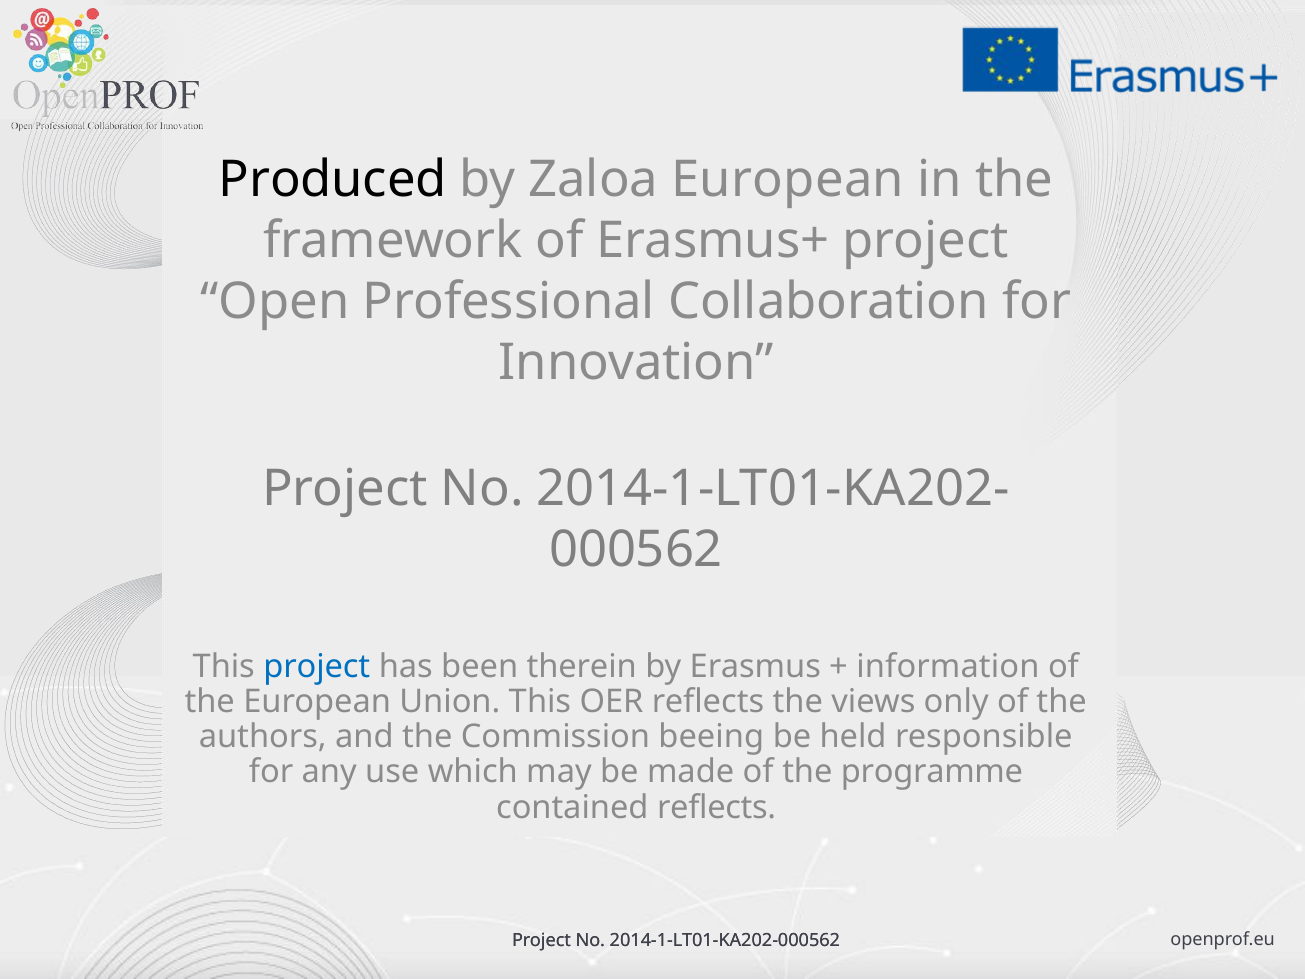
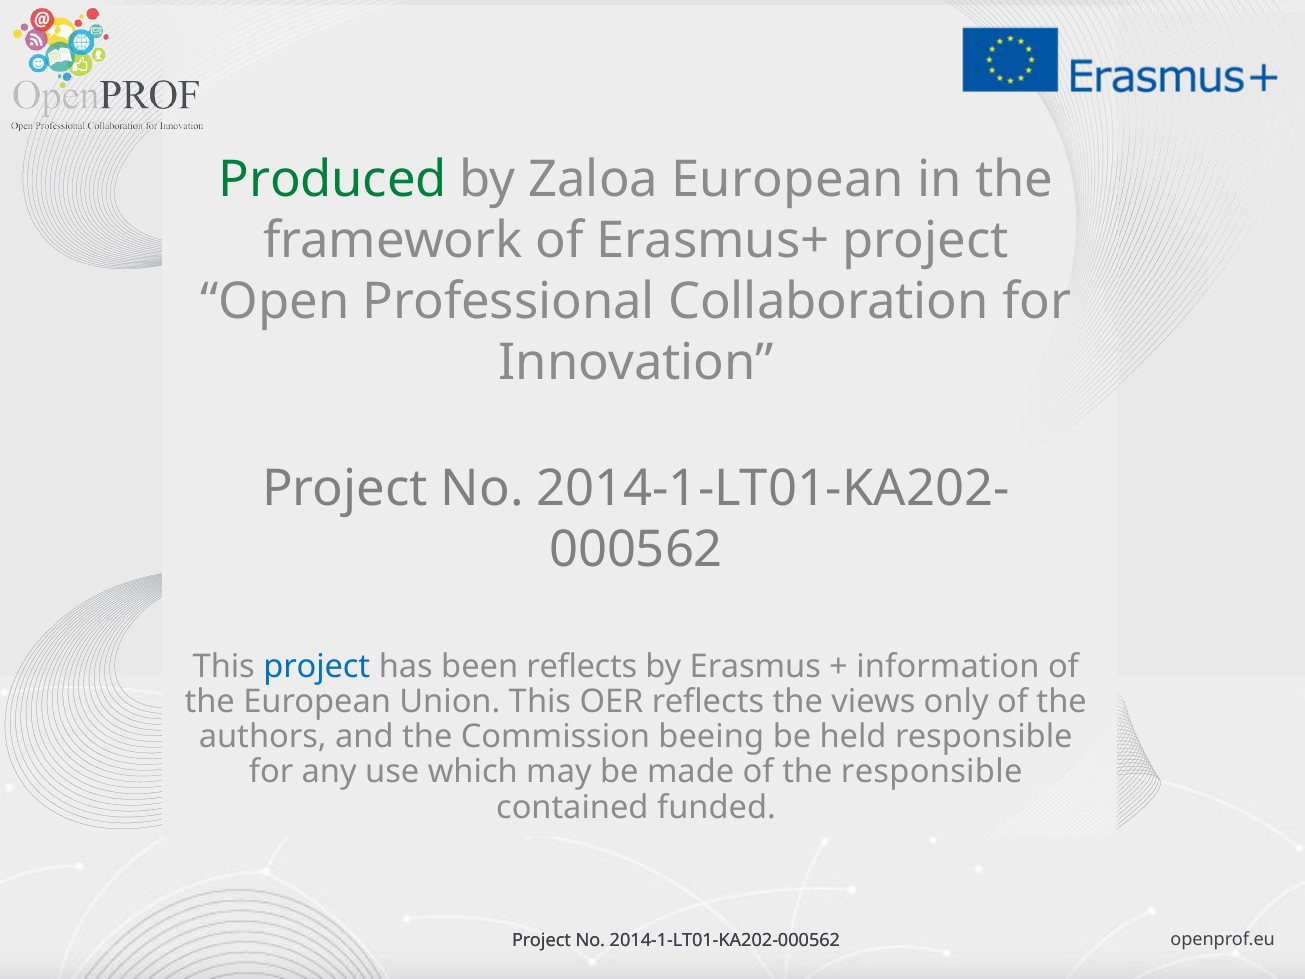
Produced colour: black -> green (333, 179)
been therein: therein -> reflects (582, 666)
the programme: programme -> responsible (932, 772)
contained reflects: reflects -> funded (716, 807)
